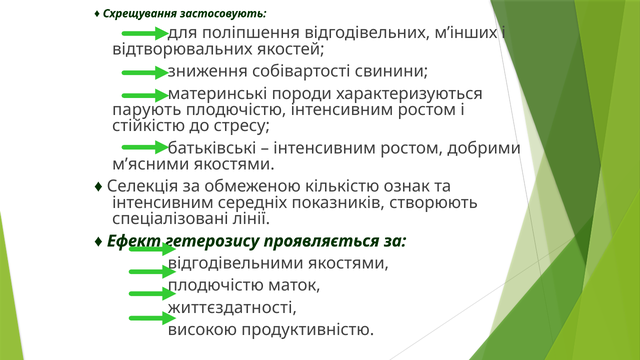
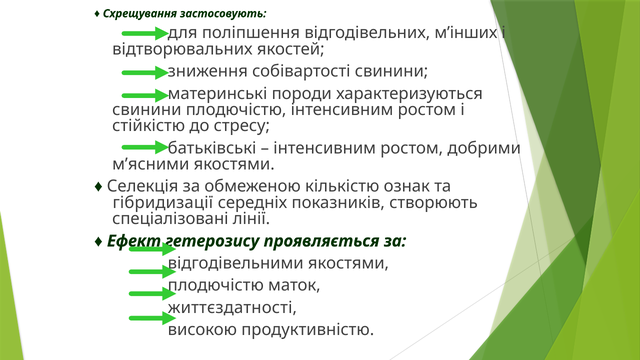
парують: парують -> свинини (147, 110)
інтенсивним: інтенсивним -> гібридизації (163, 203)
